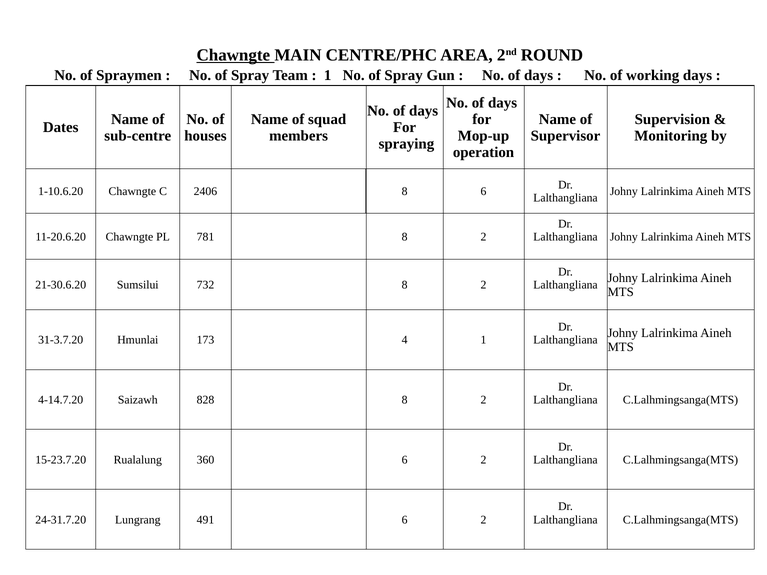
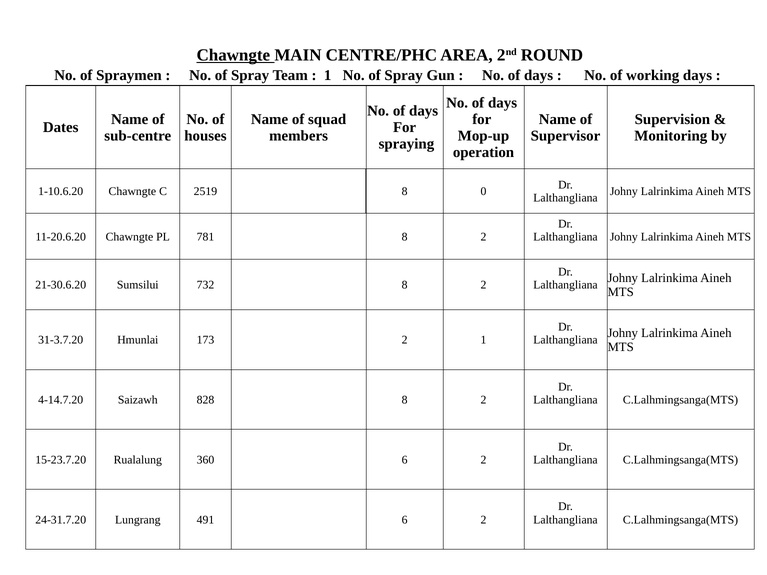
2406: 2406 -> 2519 (205, 192)
8 6: 6 -> 0 (484, 192)
173 4: 4 -> 2 (405, 340)
